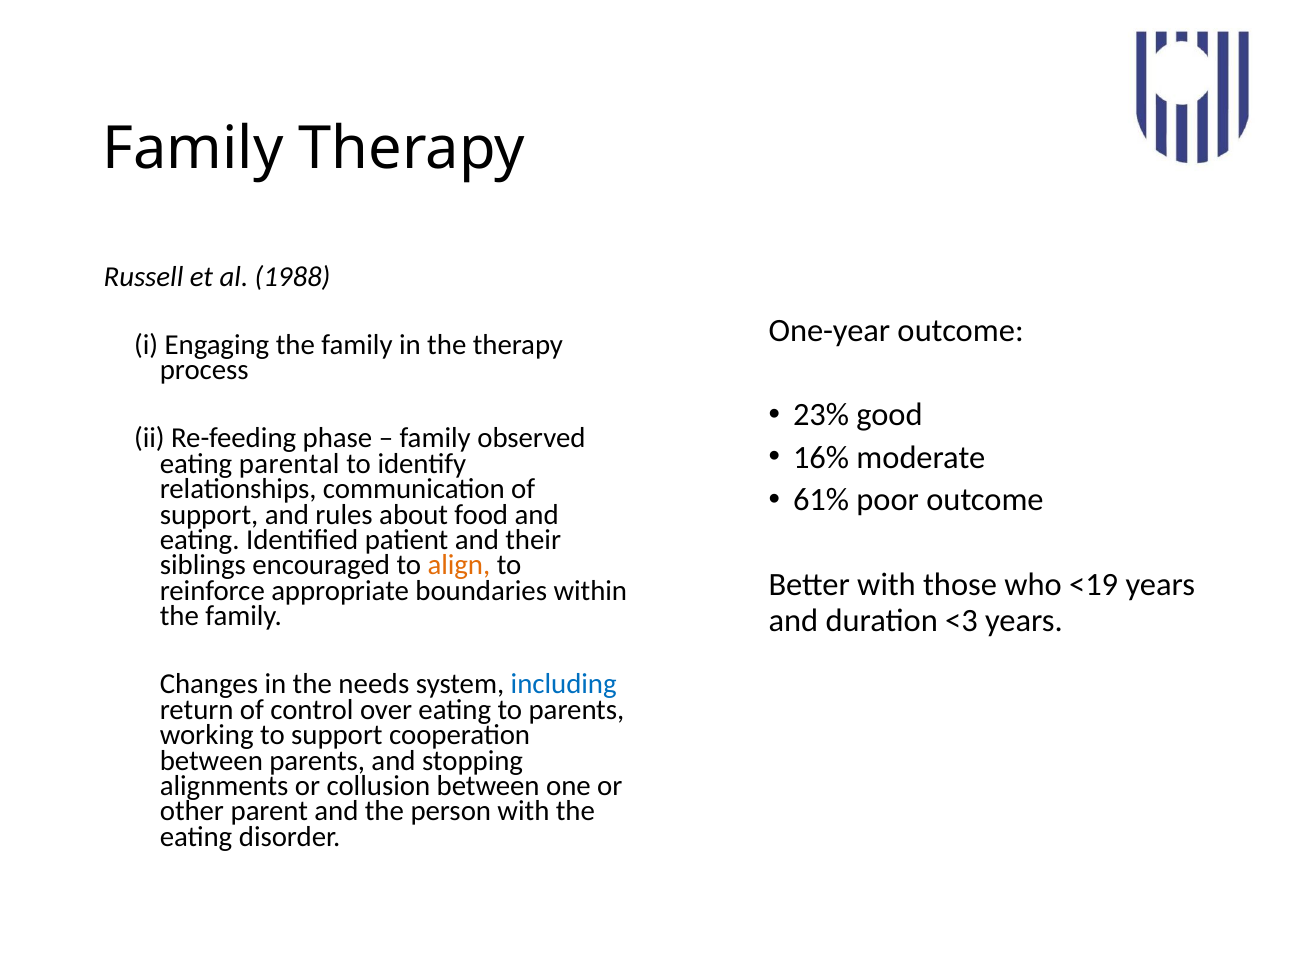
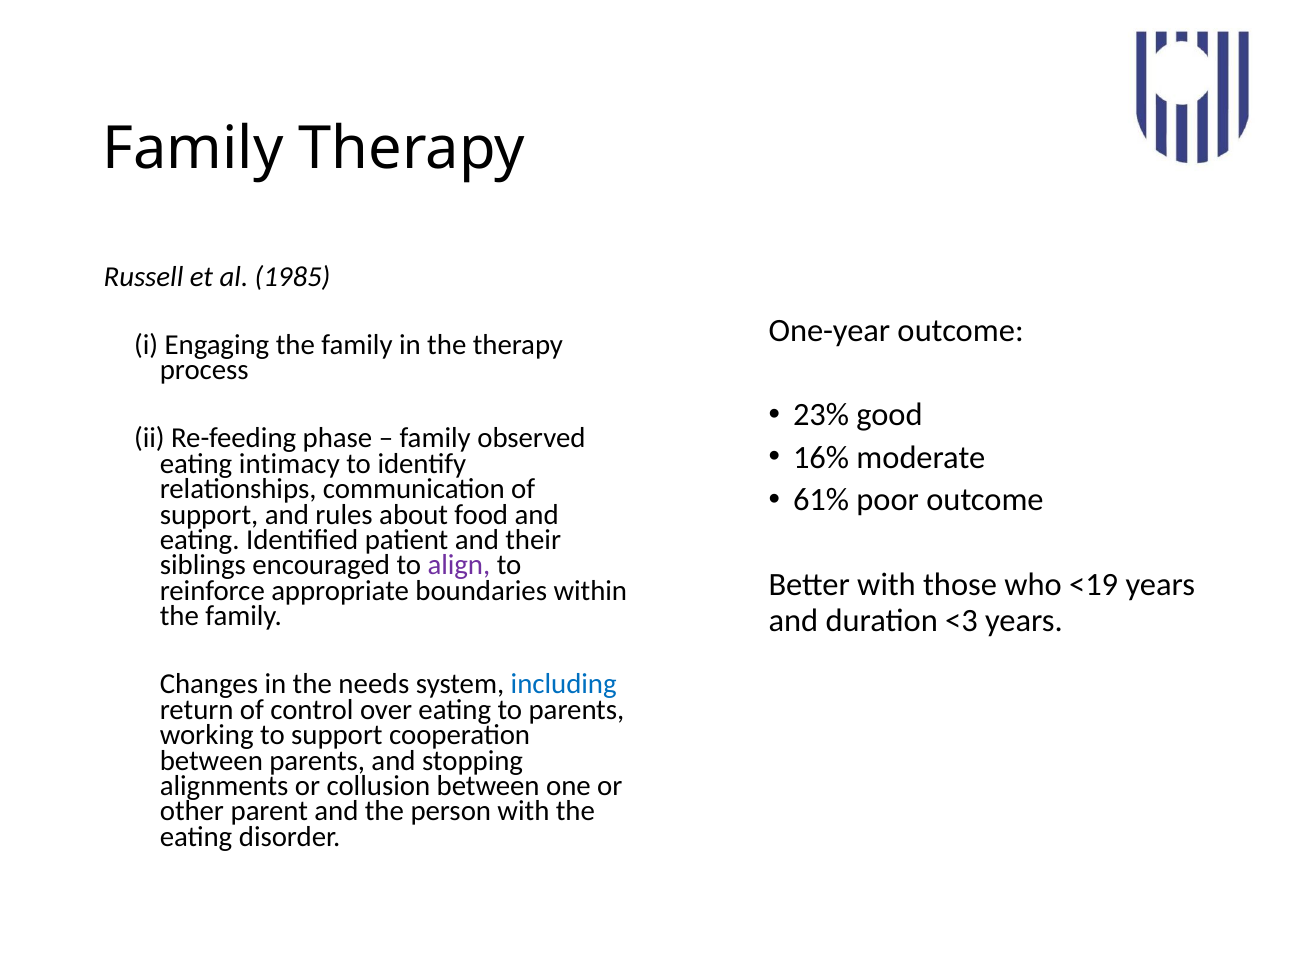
1988: 1988 -> 1985 (293, 277)
parental: parental -> intimacy (289, 464)
align colour: orange -> purple (459, 565)
